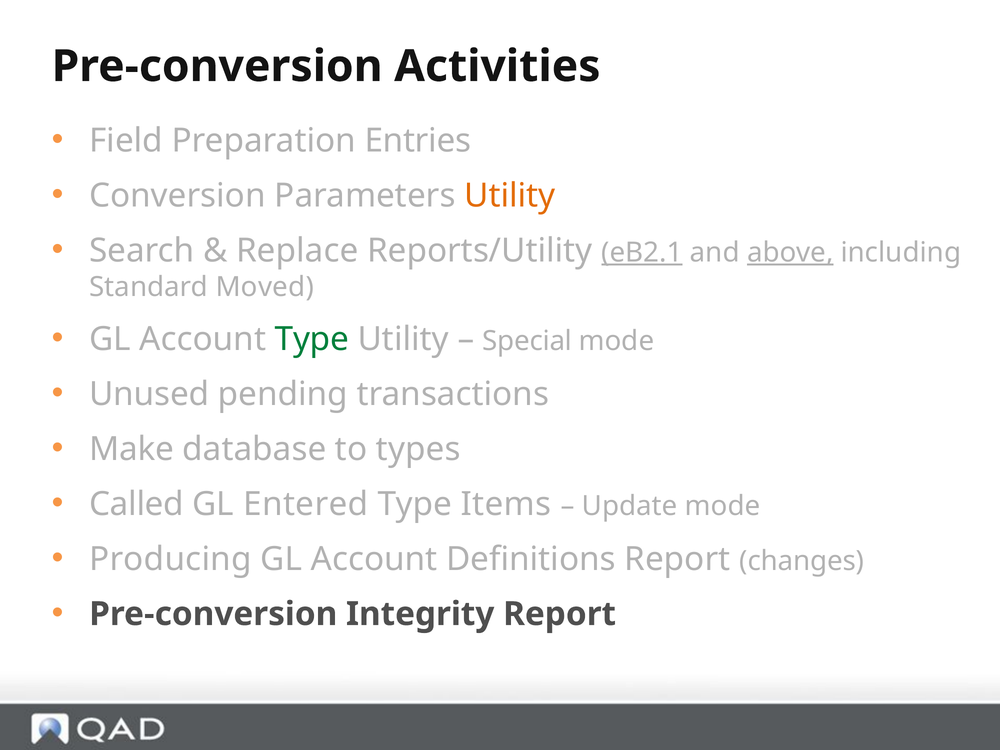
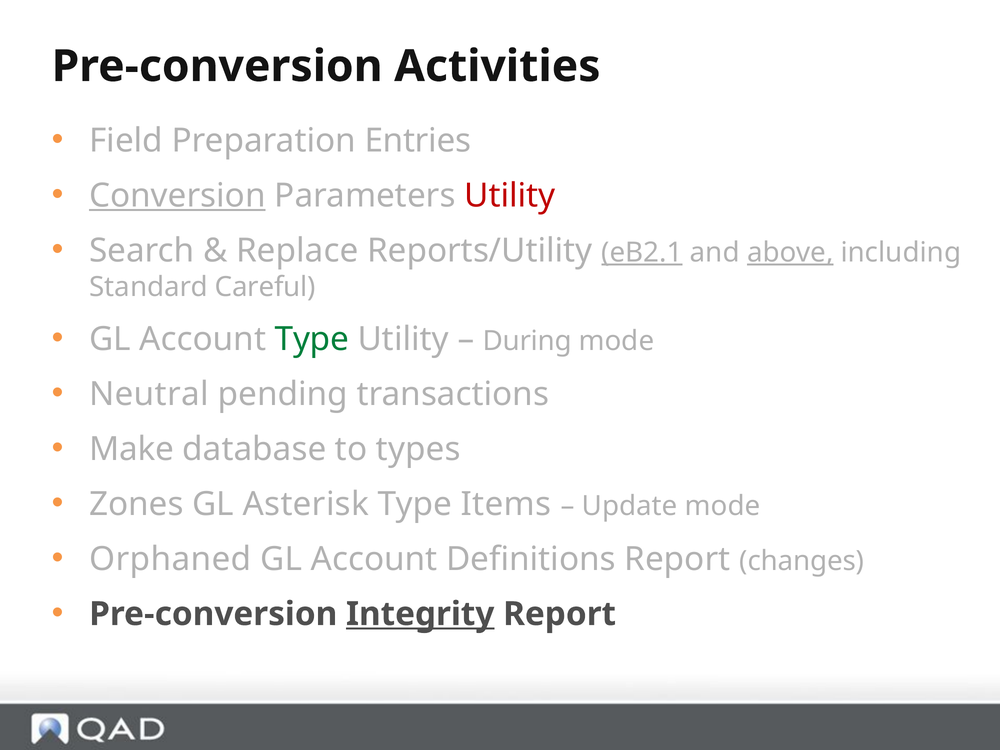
Conversion underline: none -> present (177, 196)
Utility colour: orange -> red (510, 196)
Moved: Moved -> Careful (265, 287)
Special: Special -> During (527, 341)
Unused: Unused -> Neutral (149, 394)
Called: Called -> Zones (136, 504)
Entered: Entered -> Asterisk (306, 504)
Producing: Producing -> Orphaned (170, 559)
Integrity underline: none -> present (420, 614)
